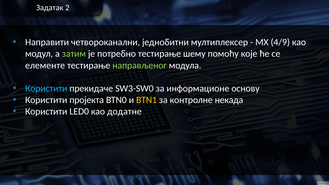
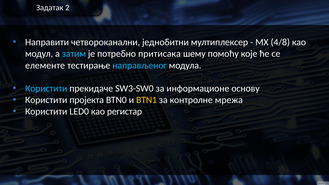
4/9: 4/9 -> 4/8 (280, 42)
затим colour: light green -> light blue (74, 54)
потребно тестирање: тестирање -> притисака (159, 54)
направљеног colour: light green -> light blue (140, 65)
некада: некада -> мрежа (229, 100)
додатне: додатне -> регистар (125, 111)
